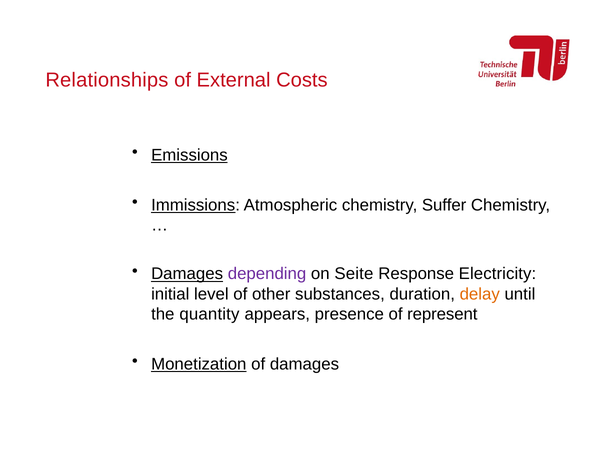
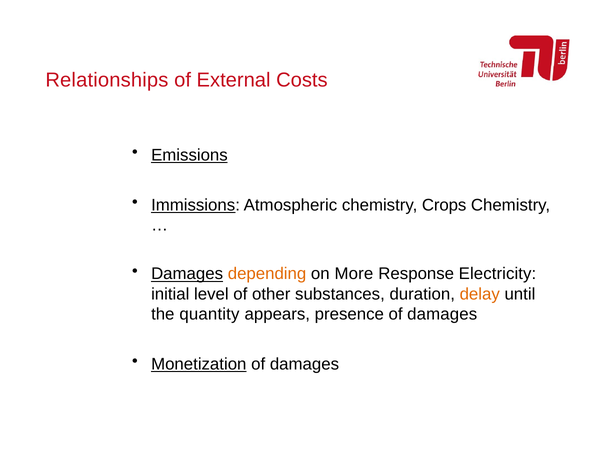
Suffer: Suffer -> Crops (444, 205)
depending colour: purple -> orange (267, 274)
Seite: Seite -> More (354, 274)
presence of represent: represent -> damages (442, 314)
